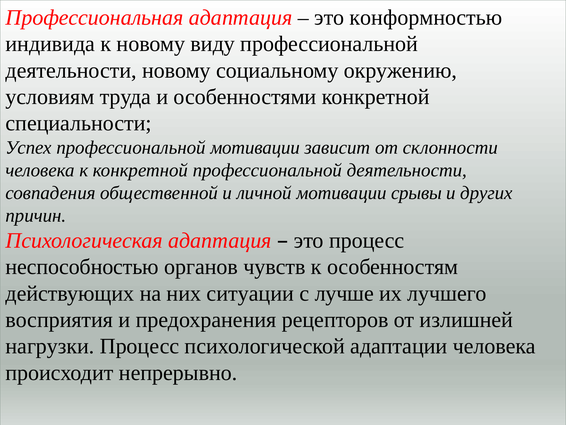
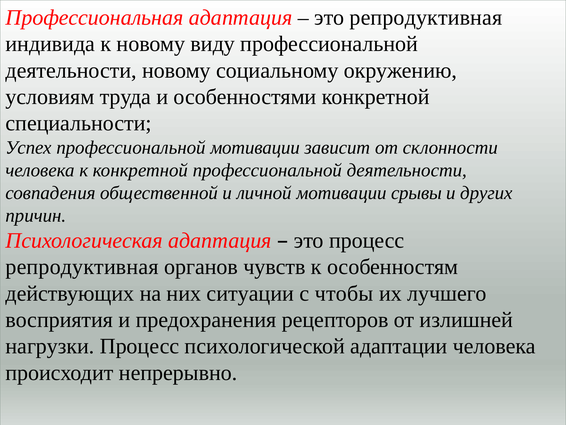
это конформностью: конформностью -> репродуктивная (426, 18)
неспособностью: неспособностью -> репродуктивная (82, 267)
лучше: лучше -> чтобы (344, 293)
